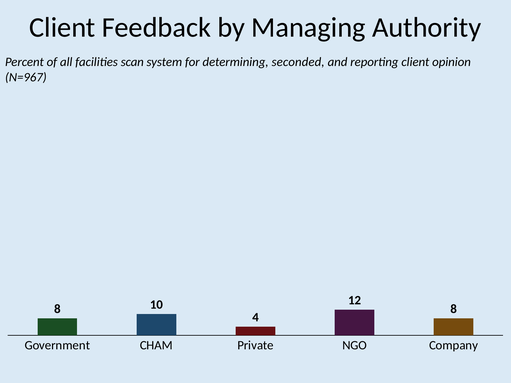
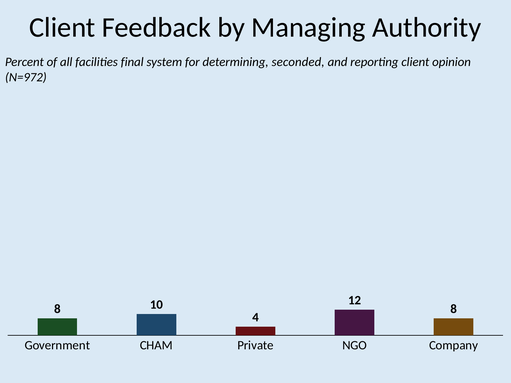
scan: scan -> final (132, 62)
N=967: N=967 -> N=972 (26, 77)
